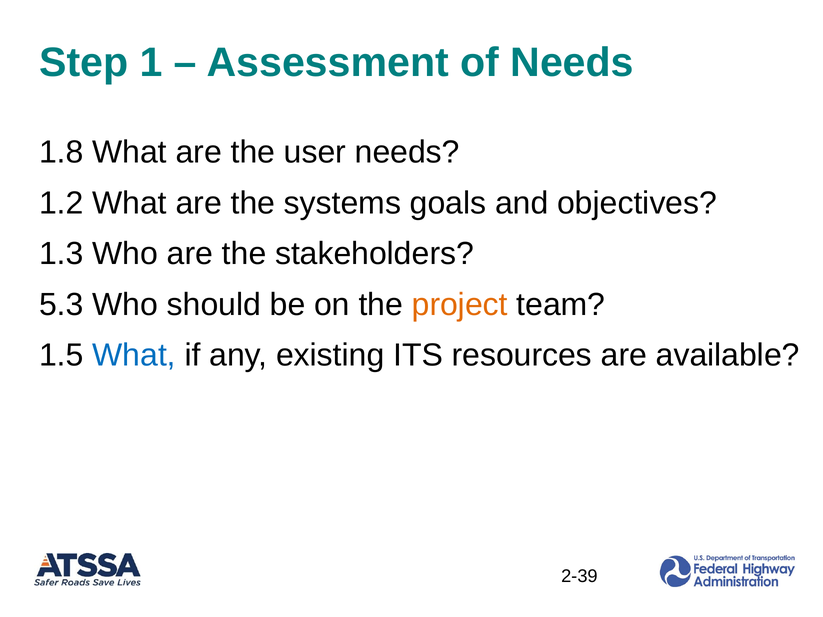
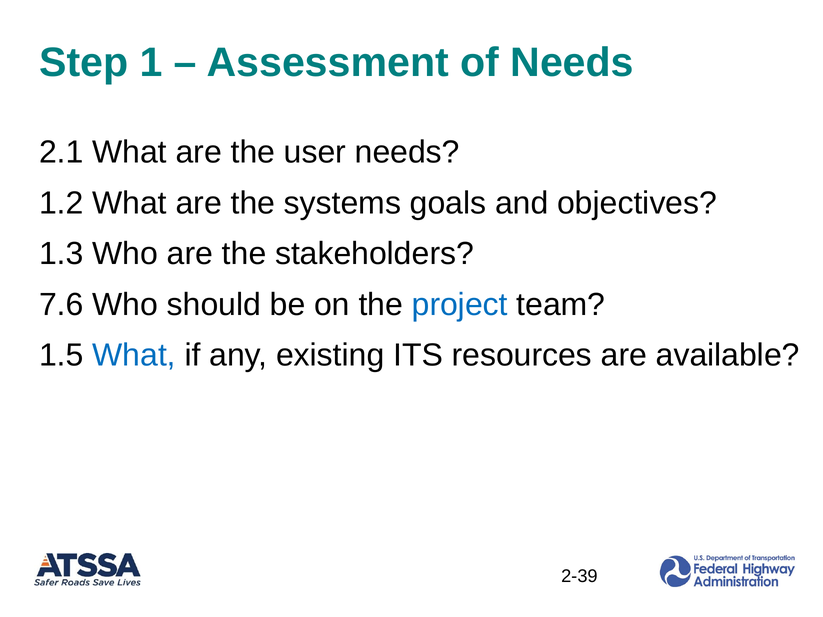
1.8: 1.8 -> 2.1 (61, 152)
5.3: 5.3 -> 7.6 (61, 305)
project colour: orange -> blue (460, 305)
